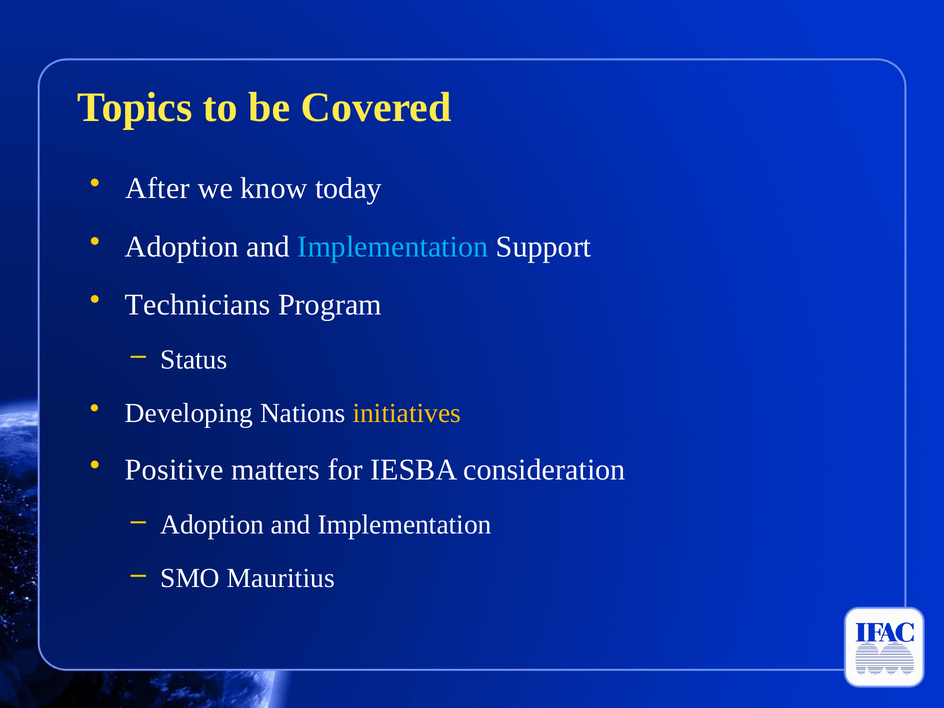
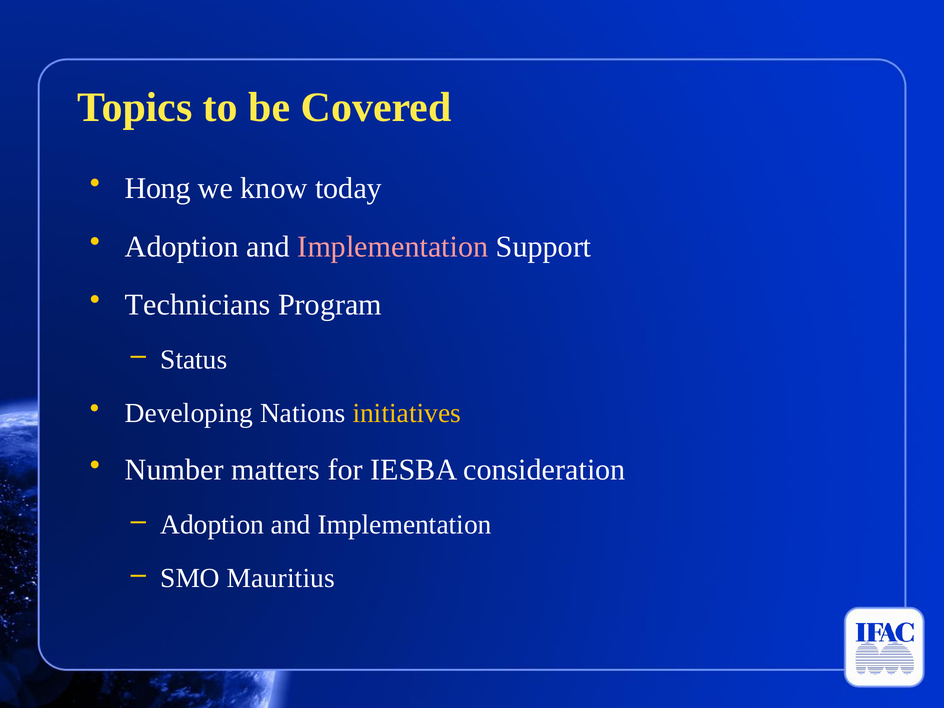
After: After -> Hong (158, 188)
Implementation colour: light blue -> pink (393, 247)
Positive: Positive -> Number (174, 470)
